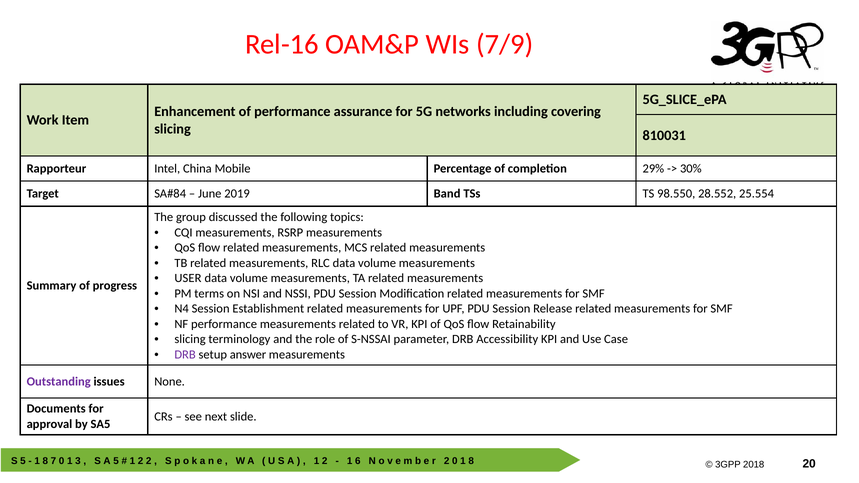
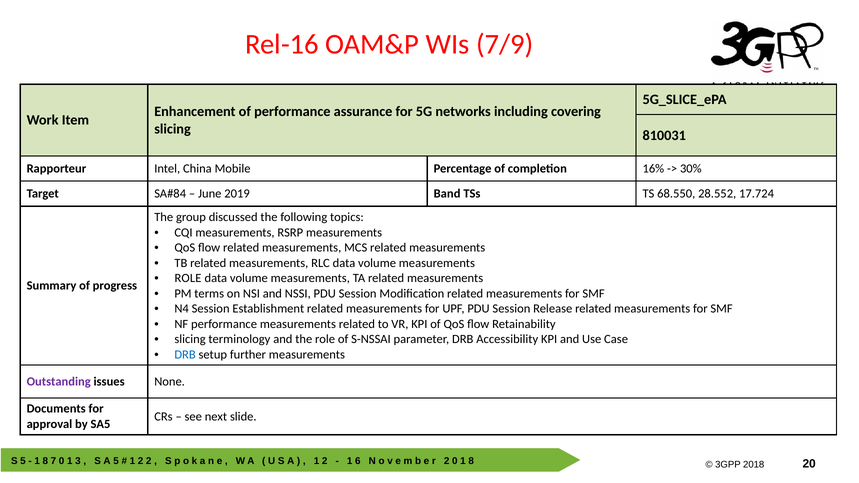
29%: 29% -> 16% (653, 169)
98.550: 98.550 -> 68.550 (676, 194)
25.554: 25.554 -> 17.724 (757, 194)
USER: USER -> ROLE (188, 278)
DRB colour: purple -> blue (185, 355)
answer: answer -> further (248, 355)
